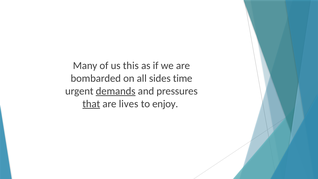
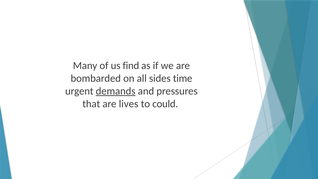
this: this -> find (131, 66)
that underline: present -> none (91, 104)
enjoy: enjoy -> could (165, 104)
